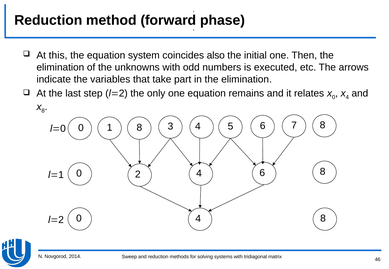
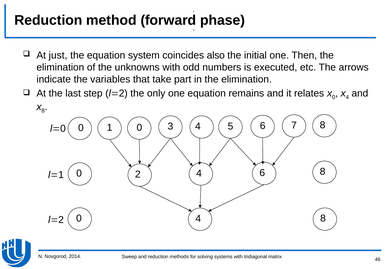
this: this -> just (58, 55)
1 8: 8 -> 0 (139, 128)
